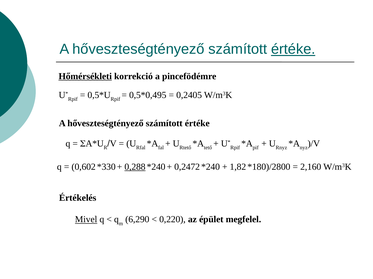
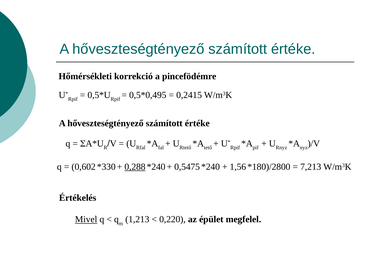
értéke underline: present -> none (293, 49)
Hőmérsékleti underline: present -> none (85, 76)
0,2405: 0,2405 -> 0,2415 (189, 95)
0,2472: 0,2472 -> 0,5475 (187, 167)
1,82: 1,82 -> 1,56 (238, 167)
2,160: 2,160 -> 7,213 (311, 167)
6,290: 6,290 -> 1,213 (137, 220)
